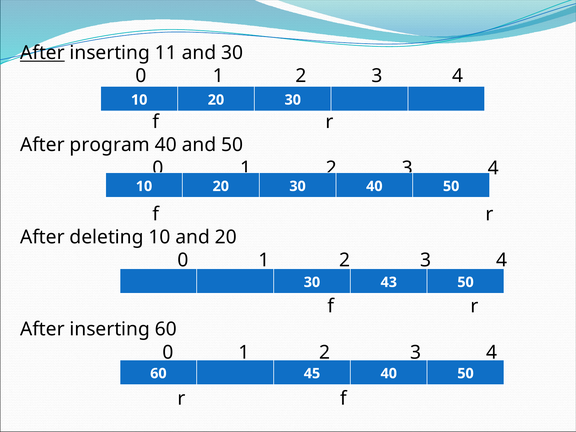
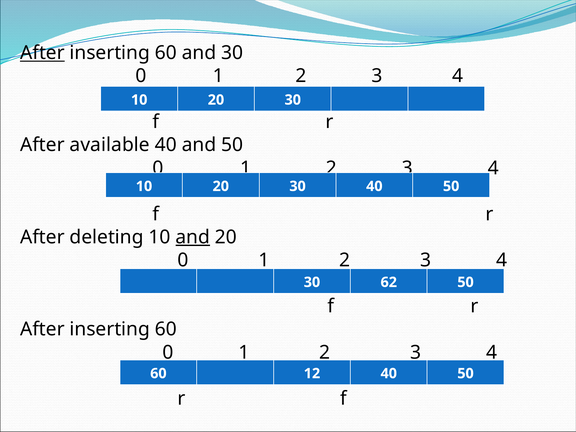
11: 11 -> 60 (166, 53)
program: program -> available (110, 145)
and underline: none -> present (193, 237)
43: 43 -> 62 (389, 282)
45: 45 -> 12 (312, 373)
